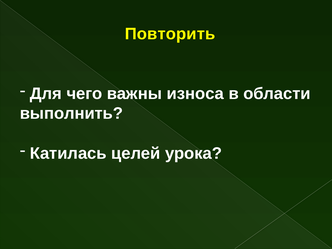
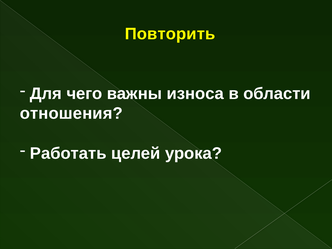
выполнить: выполнить -> отношения (71, 114)
Катилась: Катилась -> Работать (68, 153)
